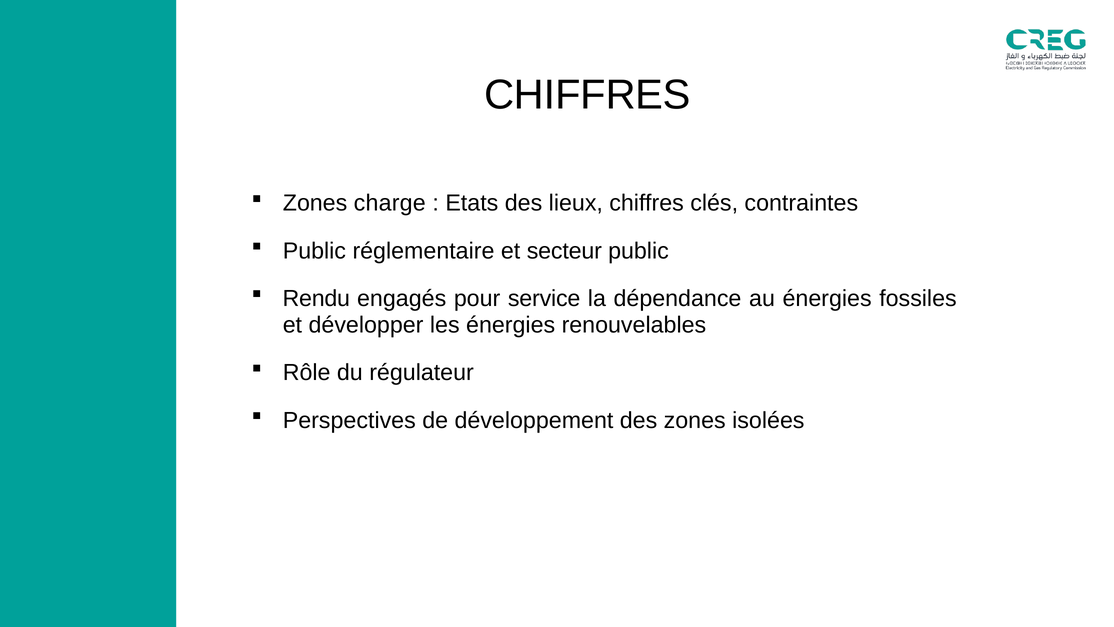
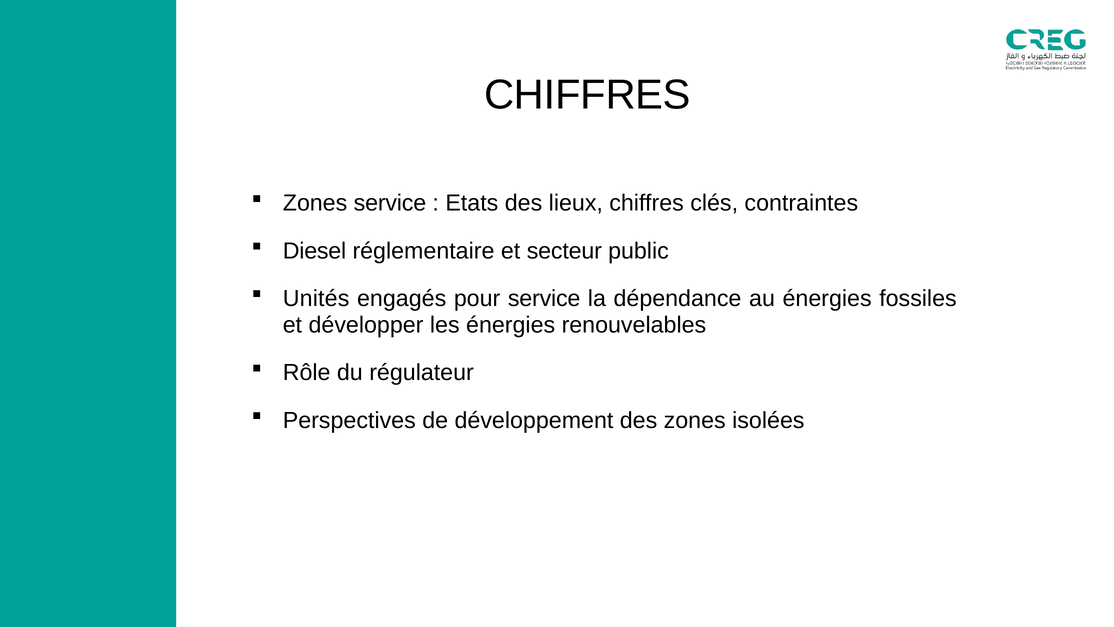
Zones charge: charge -> service (390, 203)
Public: Public -> Diesel (315, 251)
Rendu: Rendu -> Unités (316, 298)
